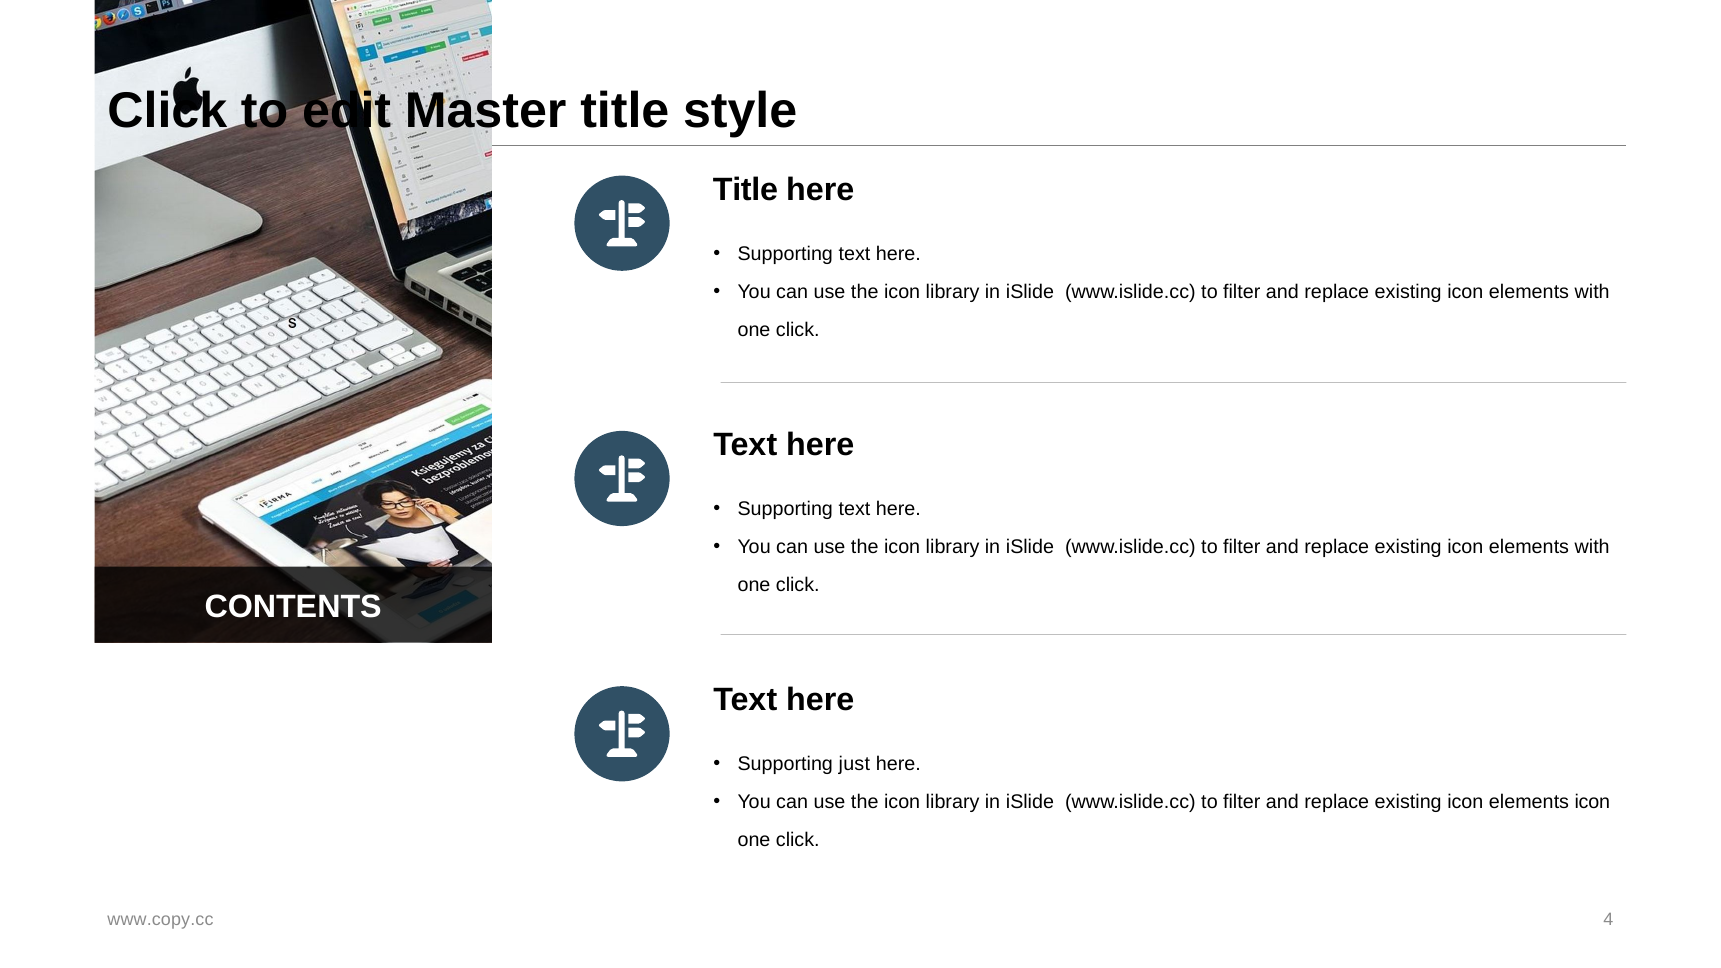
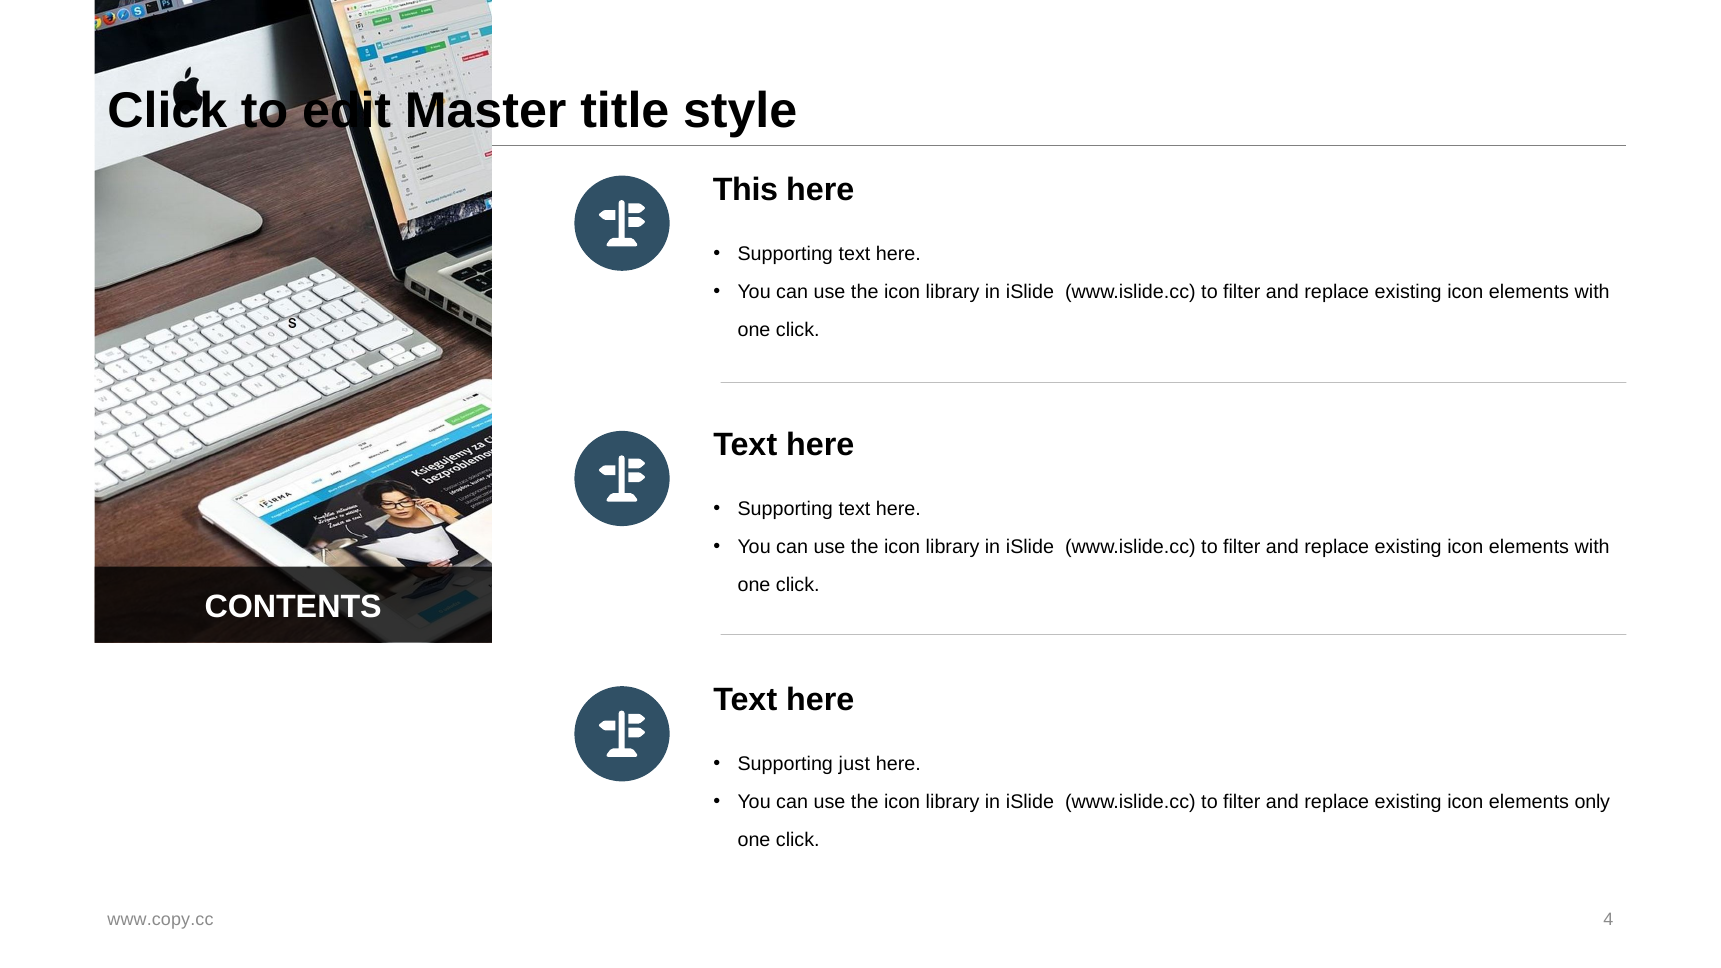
Title: Title -> This (745, 190)
elements icon: icon -> only (1592, 802)
